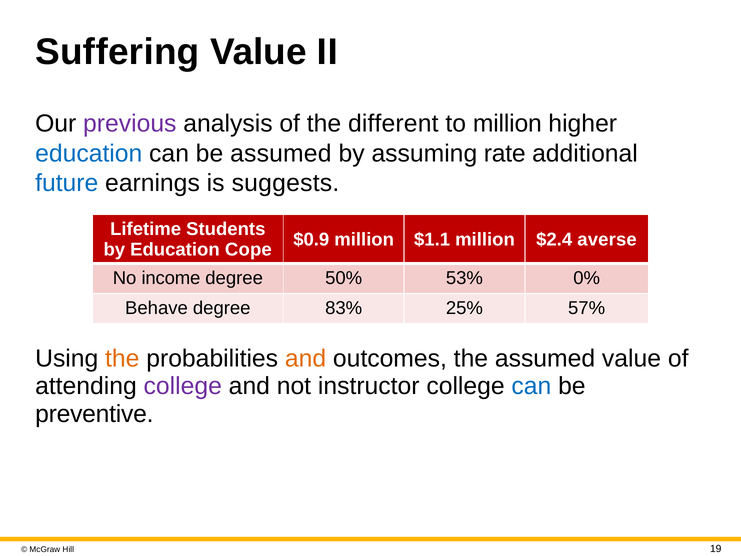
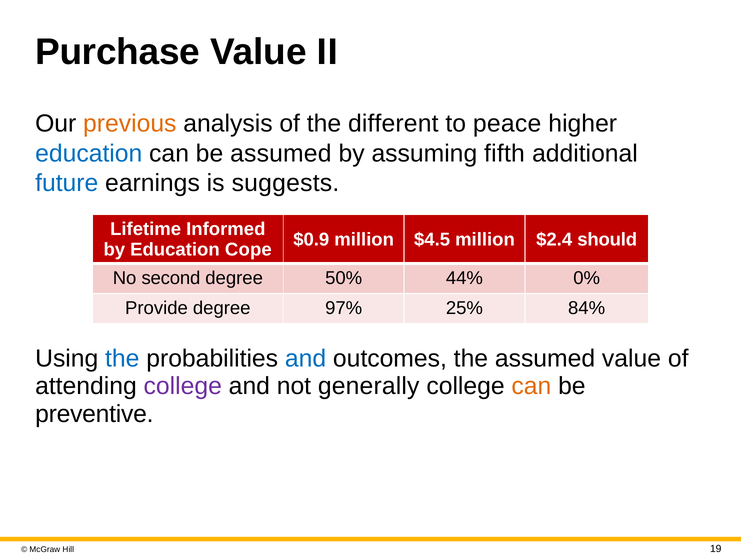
Suffering: Suffering -> Purchase (118, 52)
previous colour: purple -> orange (130, 124)
to million: million -> peace (507, 124)
rate: rate -> fifth (504, 153)
Students: Students -> Informed (226, 229)
$1.1: $1.1 -> $4.5 (432, 239)
averse: averse -> should (607, 239)
income: income -> second (171, 278)
53%: 53% -> 44% (464, 278)
Behave: Behave -> Provide (156, 308)
83%: 83% -> 97% (344, 308)
57%: 57% -> 84% (587, 308)
the colour: orange -> blue (122, 359)
and colour: orange -> blue (306, 359)
instructor: instructor -> generally (369, 386)
can colour: blue -> orange (531, 386)
